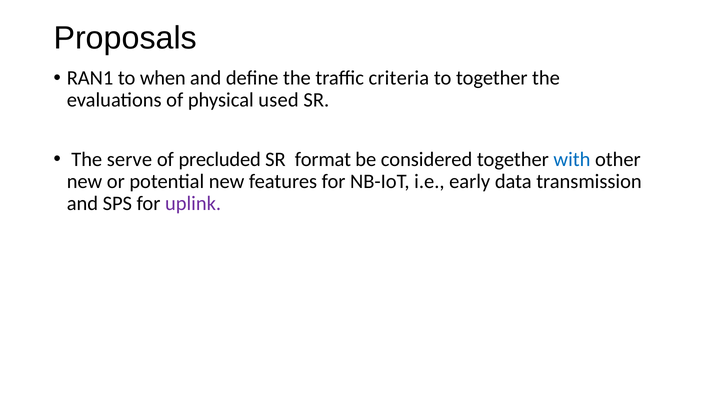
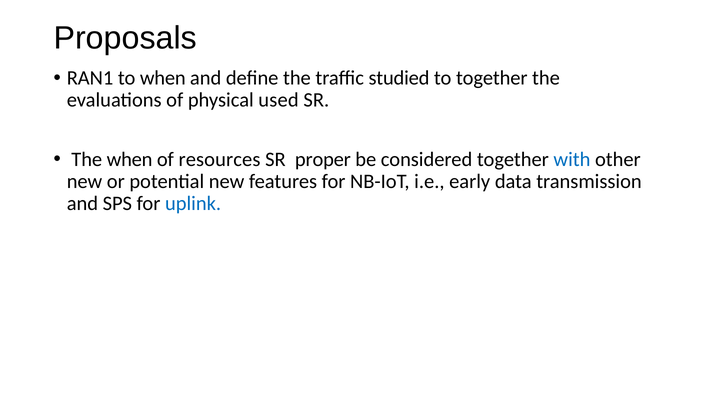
criteria: criteria -> studied (399, 78)
The serve: serve -> when (130, 159)
precluded: precluded -> resources (219, 159)
format: format -> proper (323, 159)
uplink colour: purple -> blue (193, 203)
